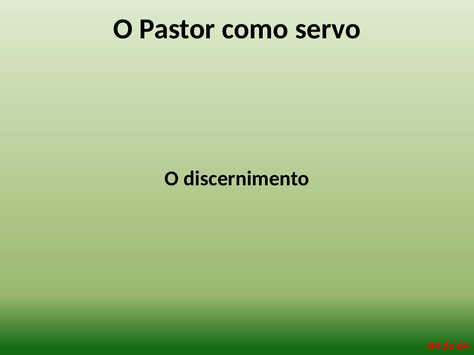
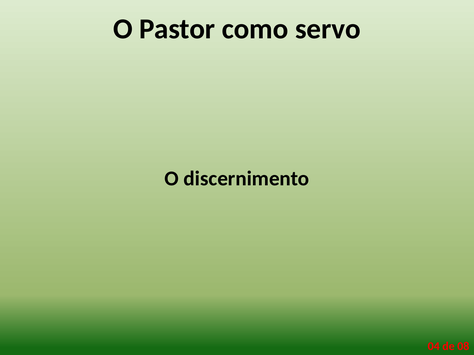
64: 64 -> 08 (463, 347)
